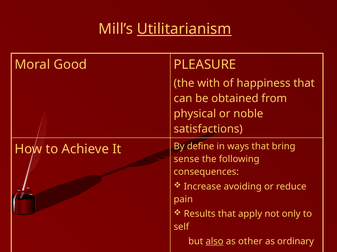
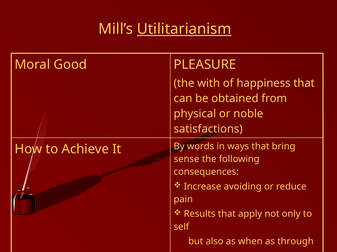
define: define -> words (201, 147)
also underline: present -> none (215, 242)
other: other -> when (250, 242)
ordinary: ordinary -> through (295, 242)
